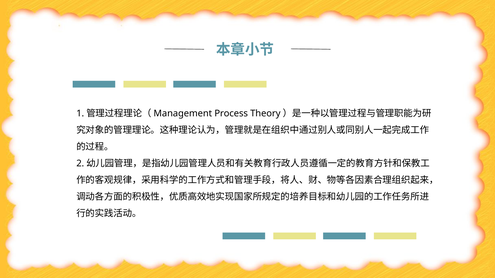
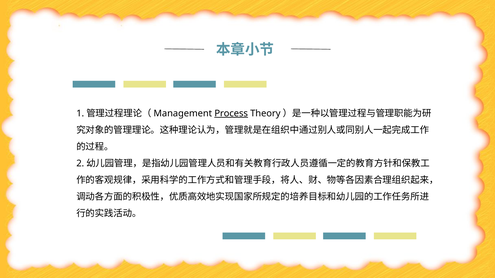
Process underline: none -> present (231, 114)
